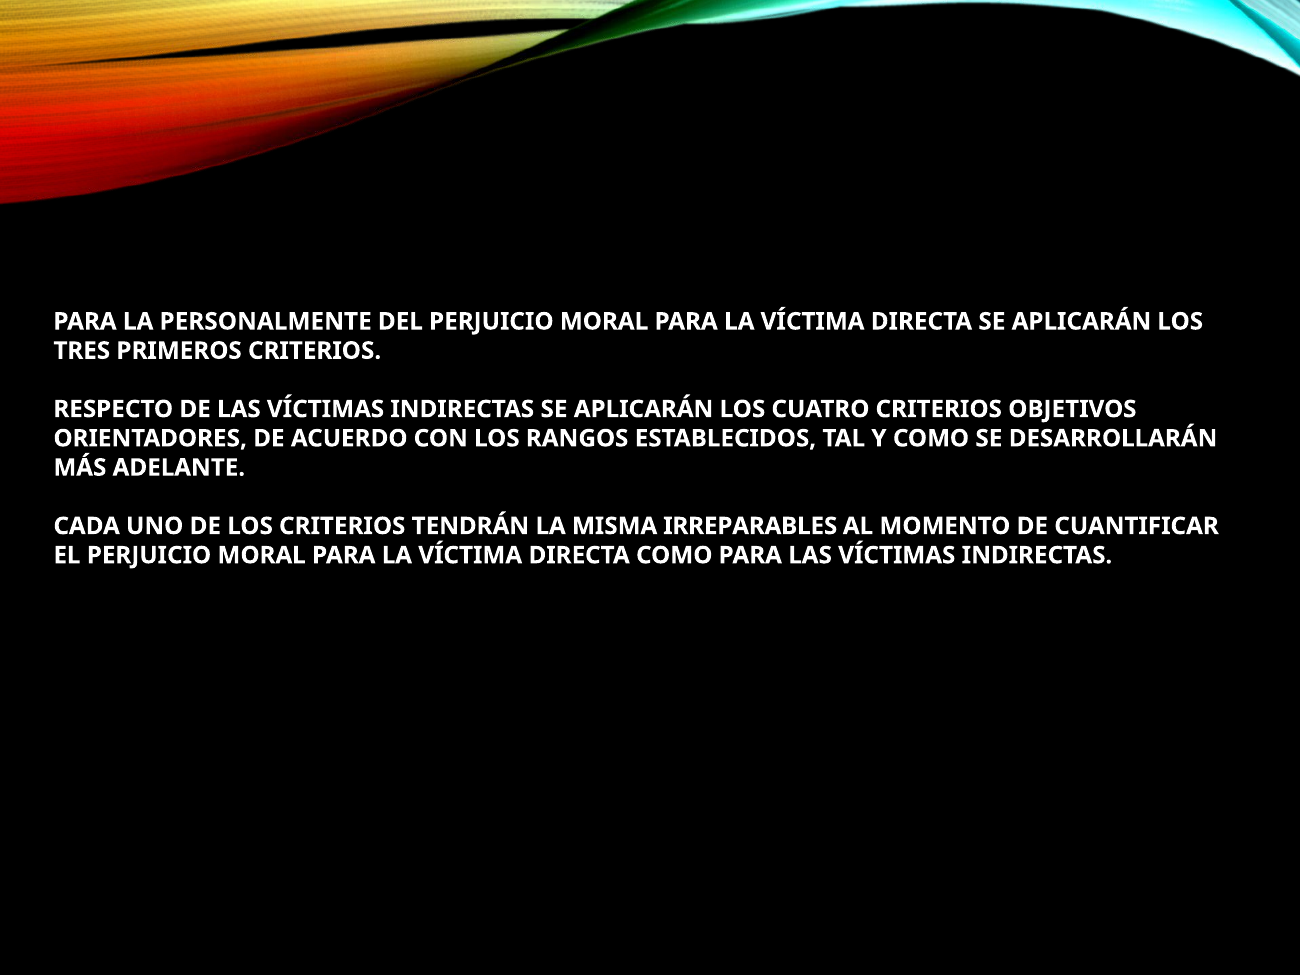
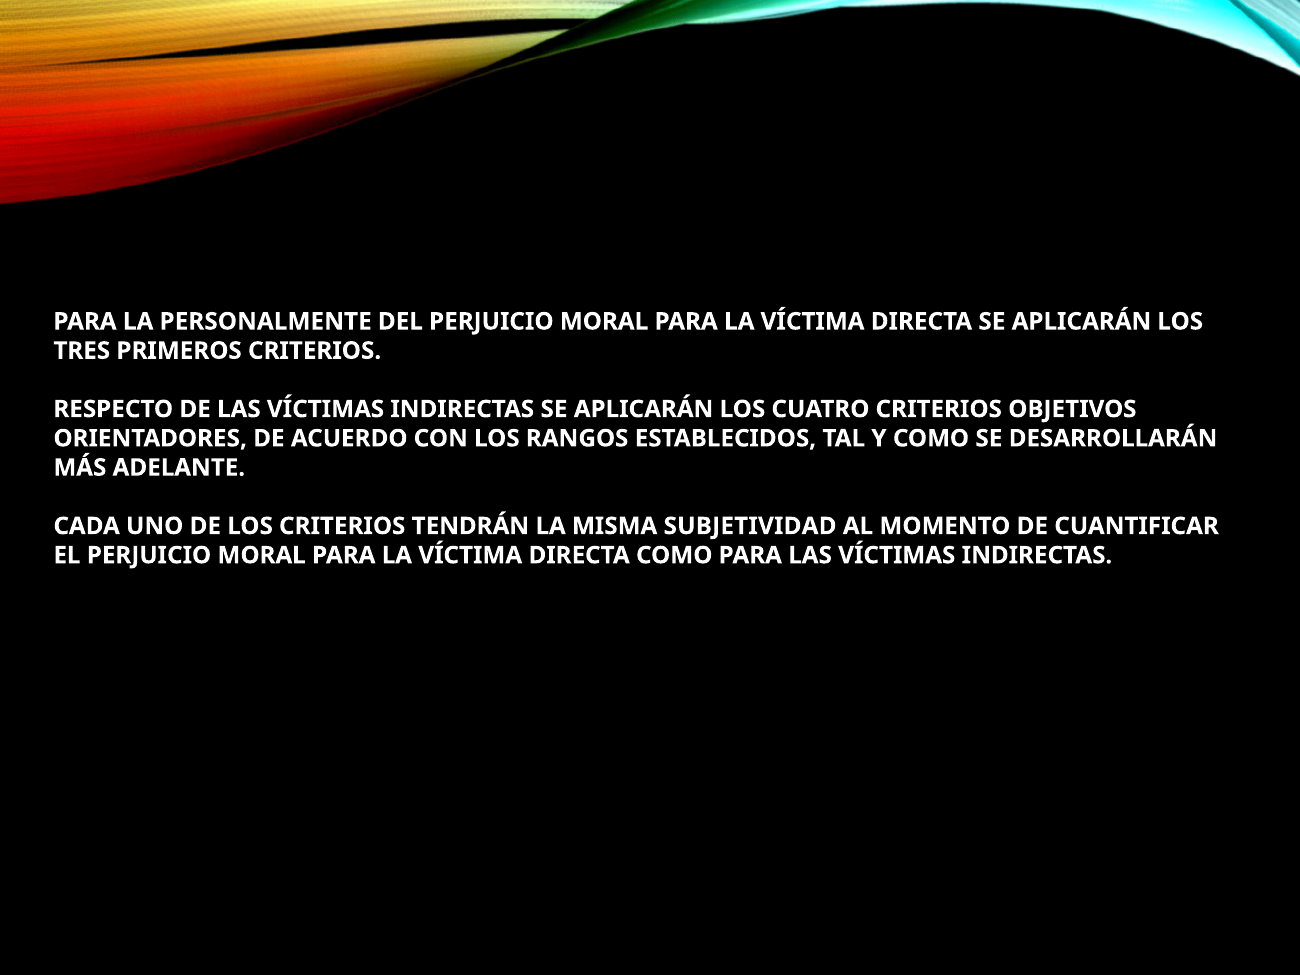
IRREPARABLES: IRREPARABLES -> SUBJETIVIDAD (750, 526)
